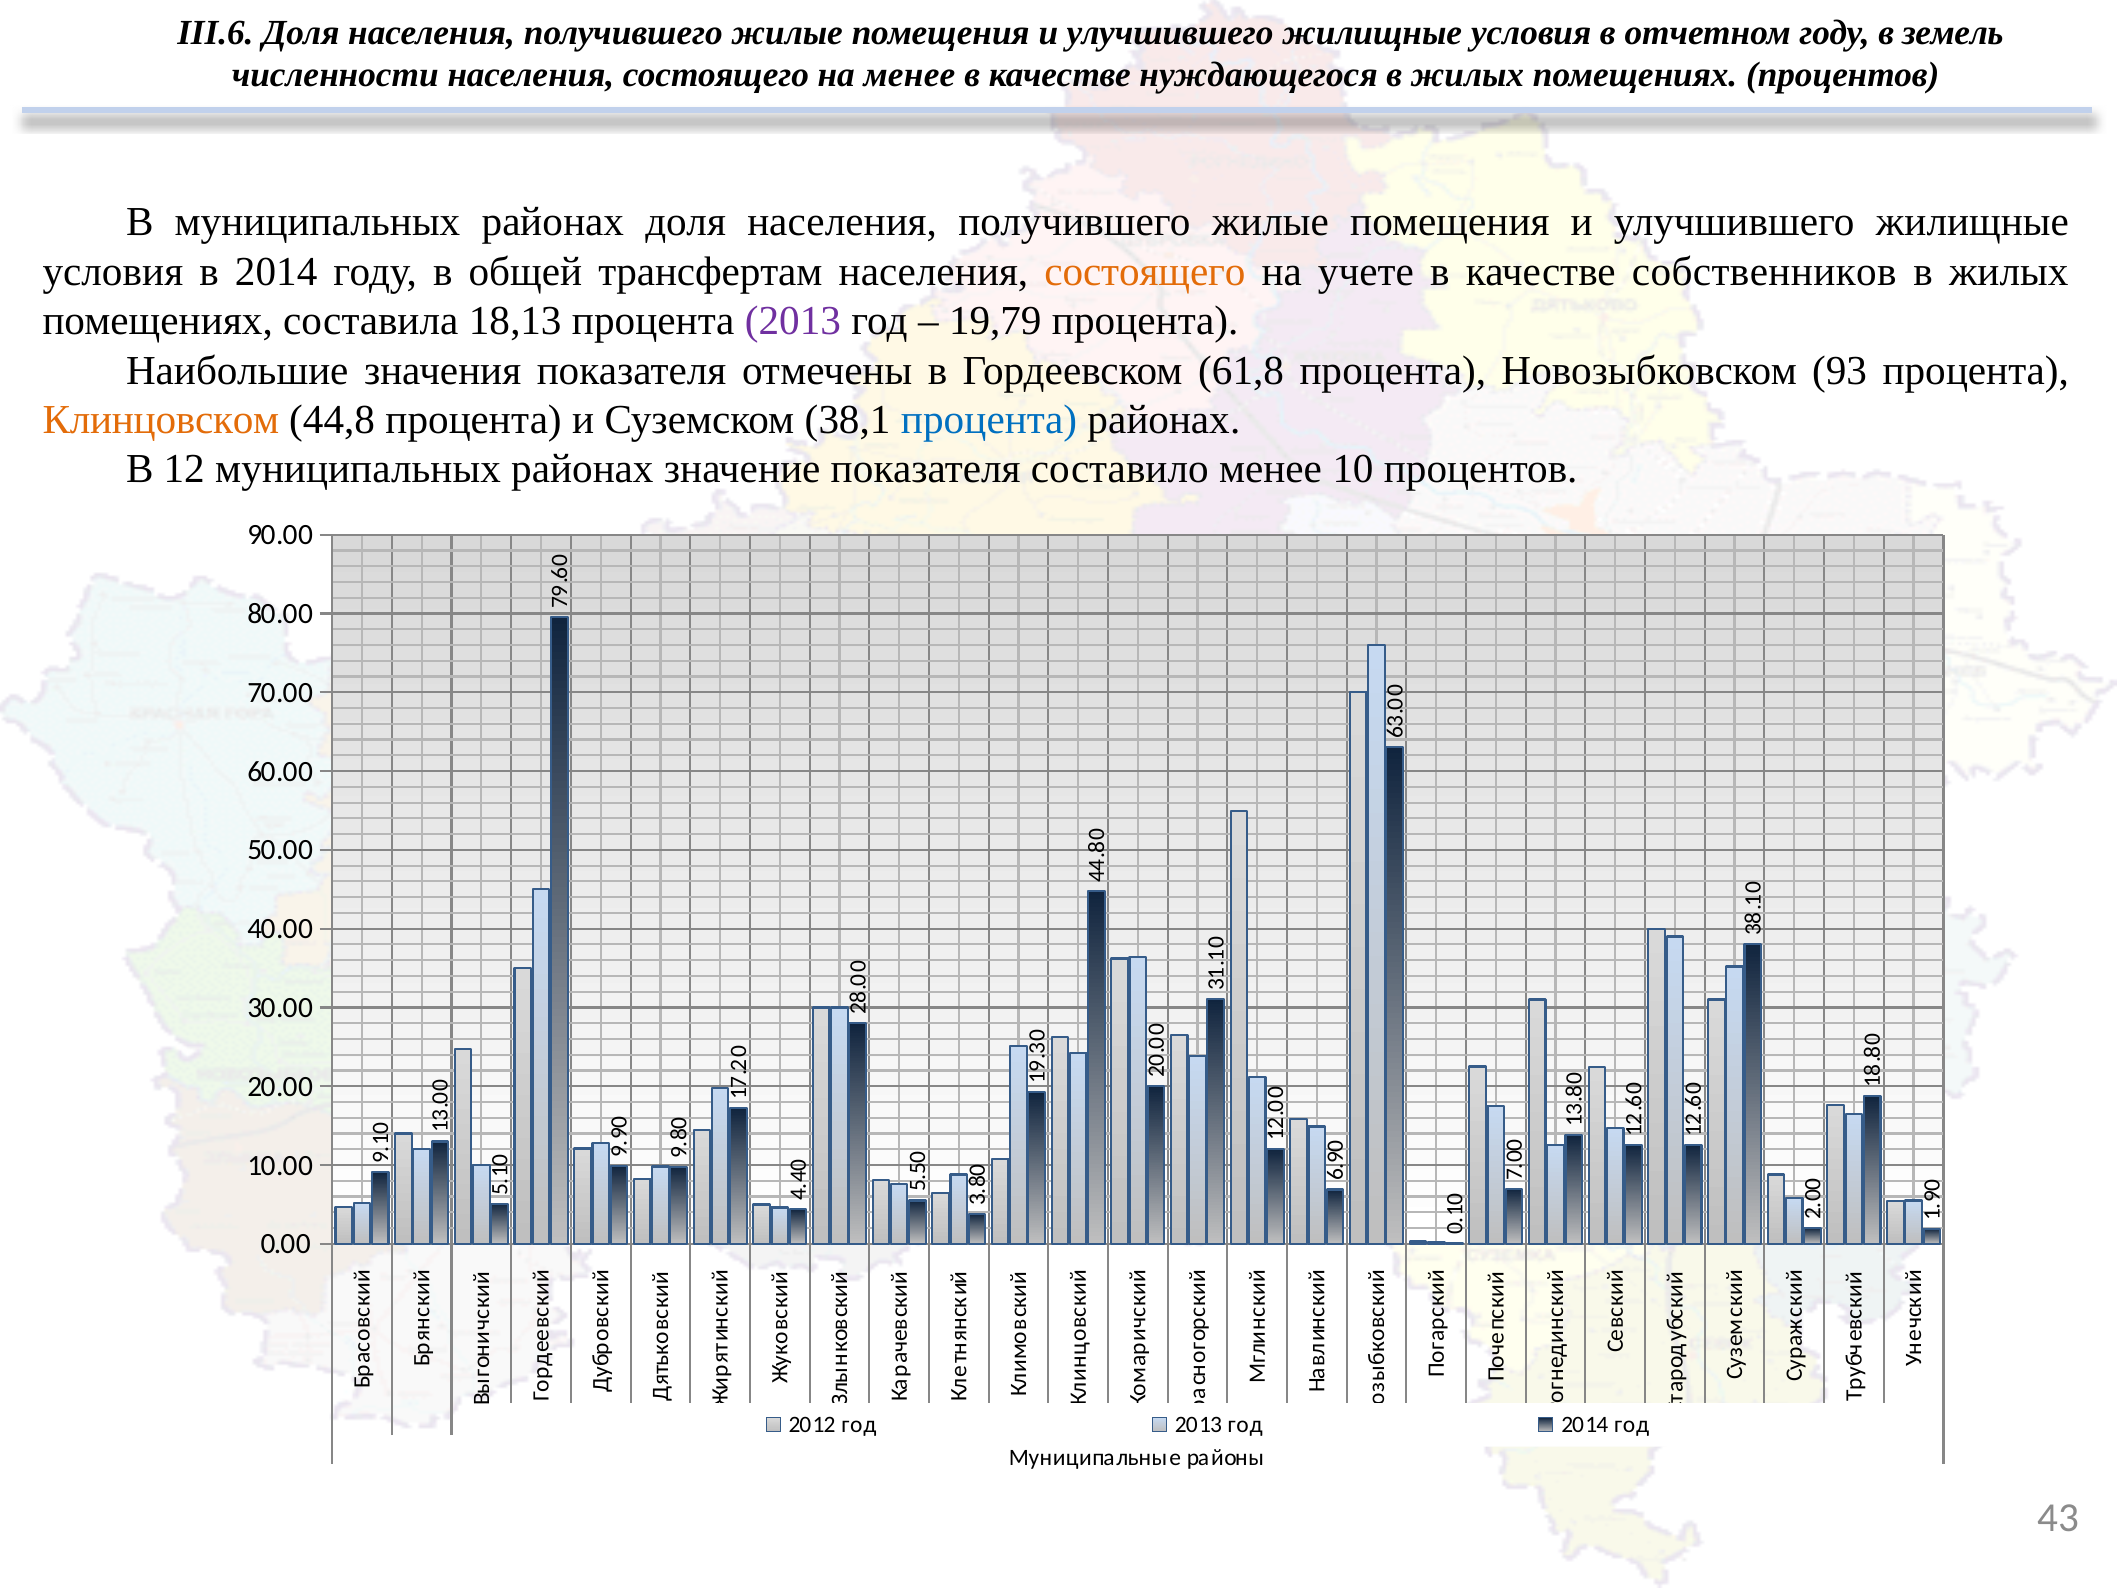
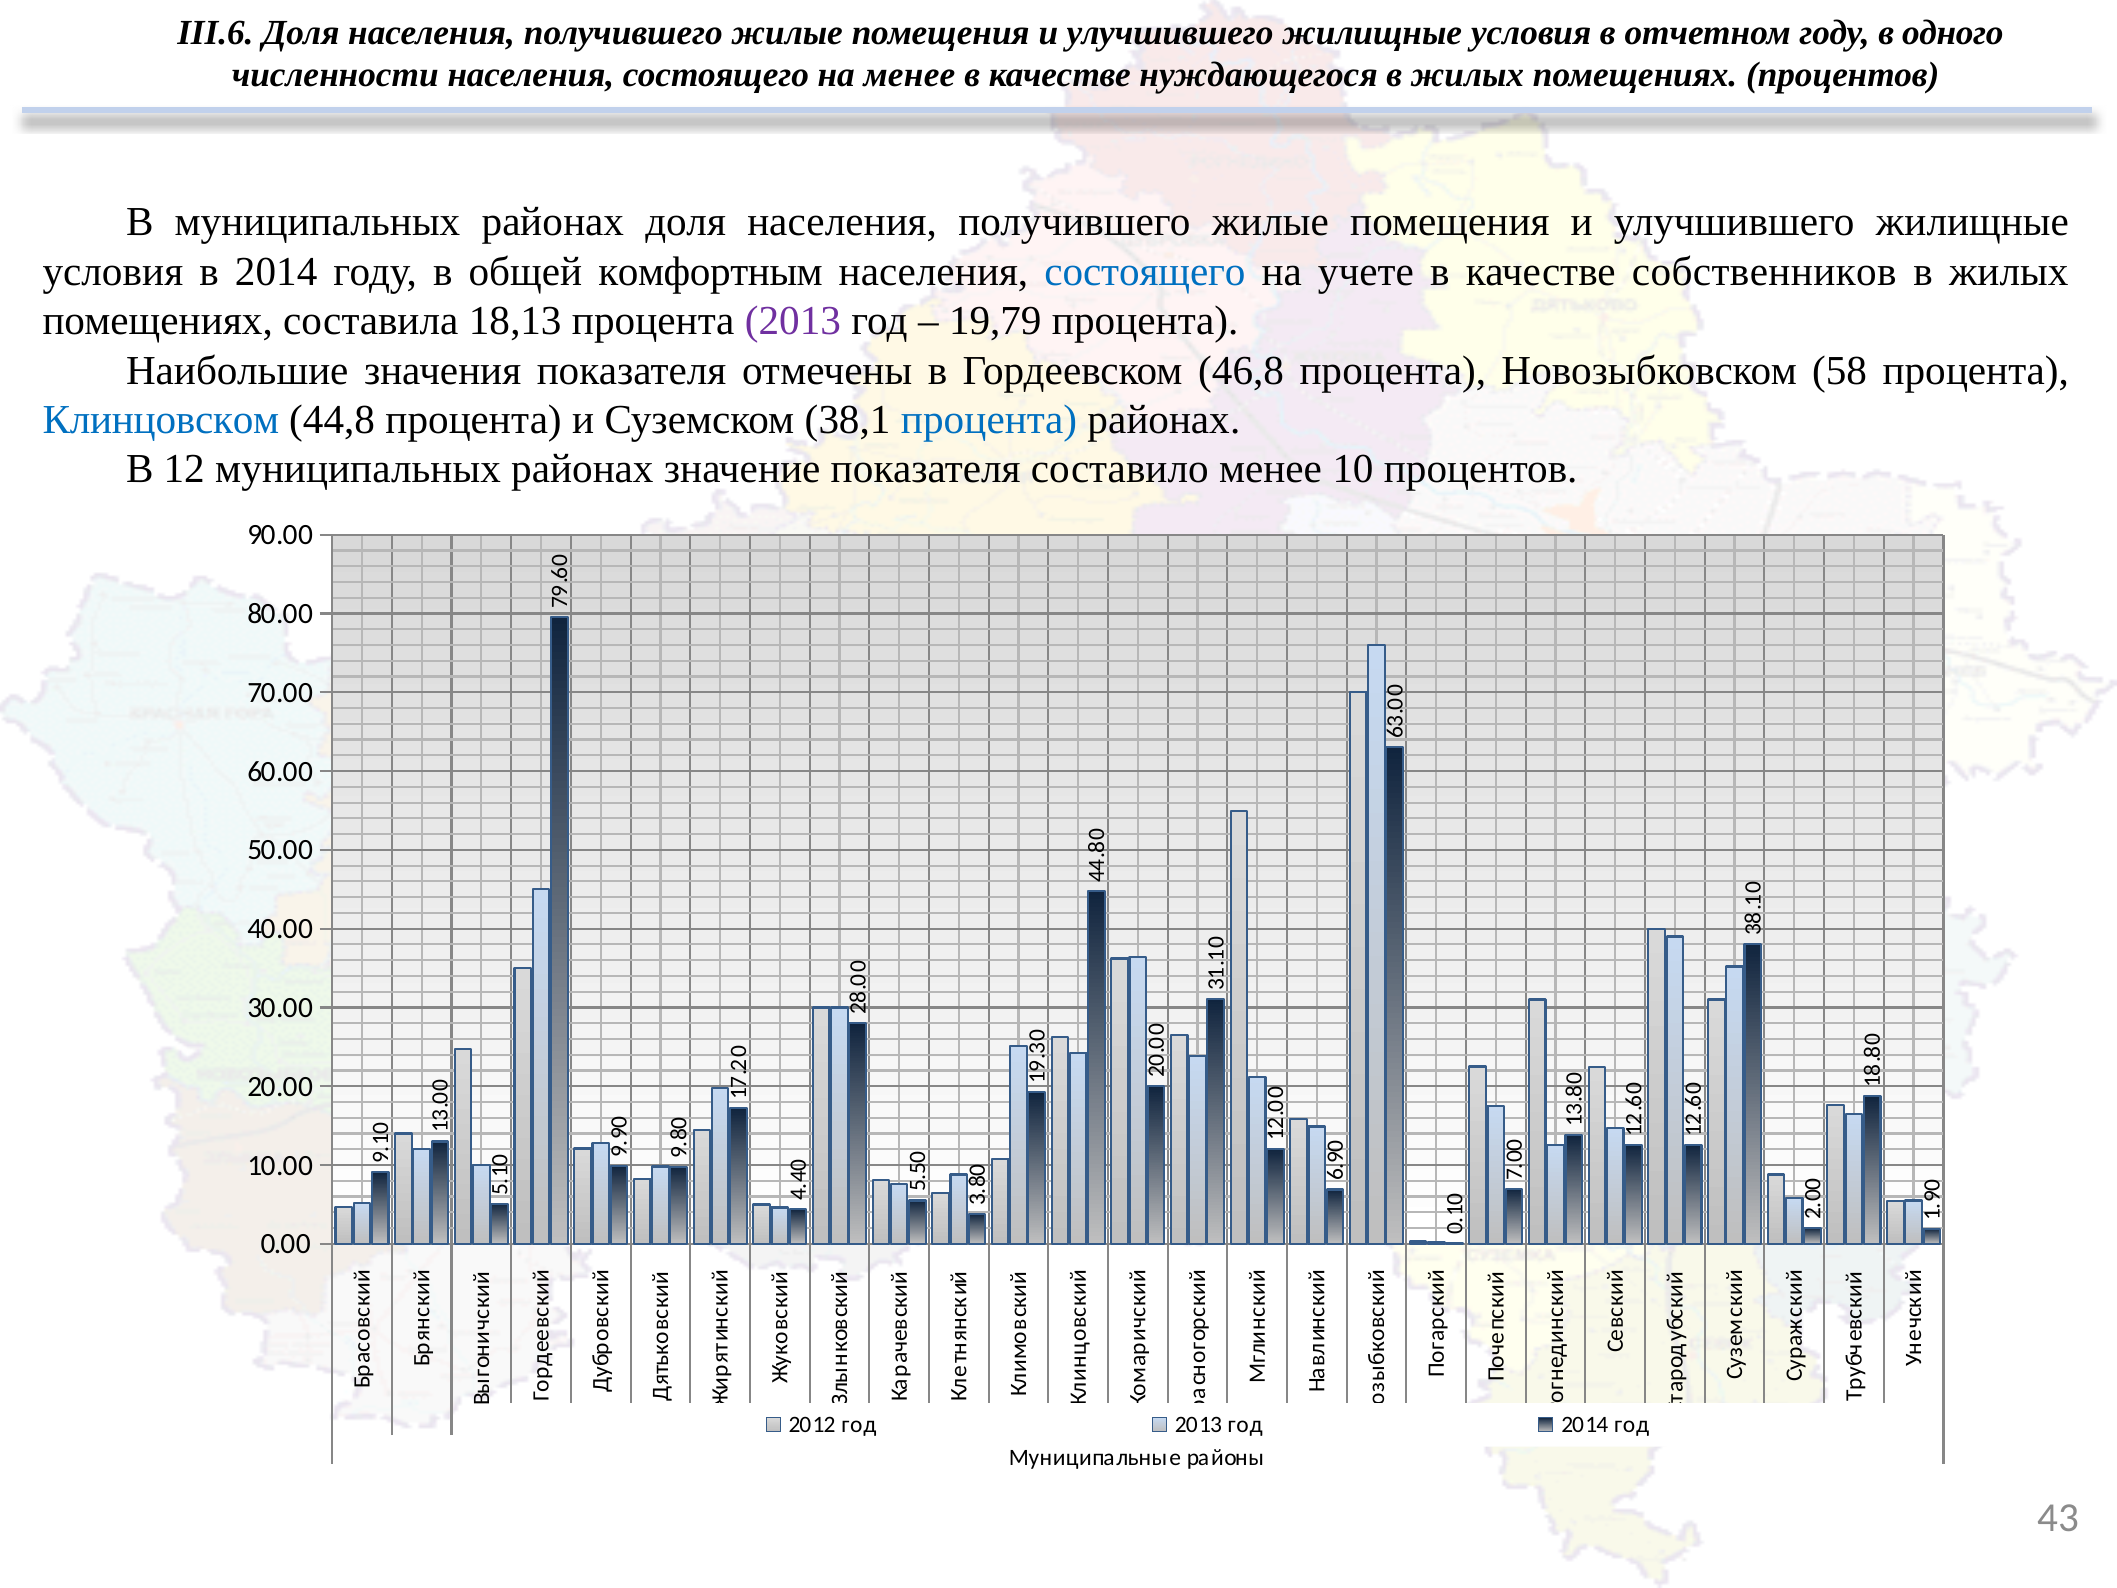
земель: земель -> одного (1953, 33)
трансфертам: трансфертам -> комфортным (711, 272)
состоящего colour: orange -> blue (1145, 272)
61,8: 61,8 -> 46,8 (1241, 370)
93: 93 -> 58 (1840, 370)
Клинцовском colour: orange -> blue (161, 420)
